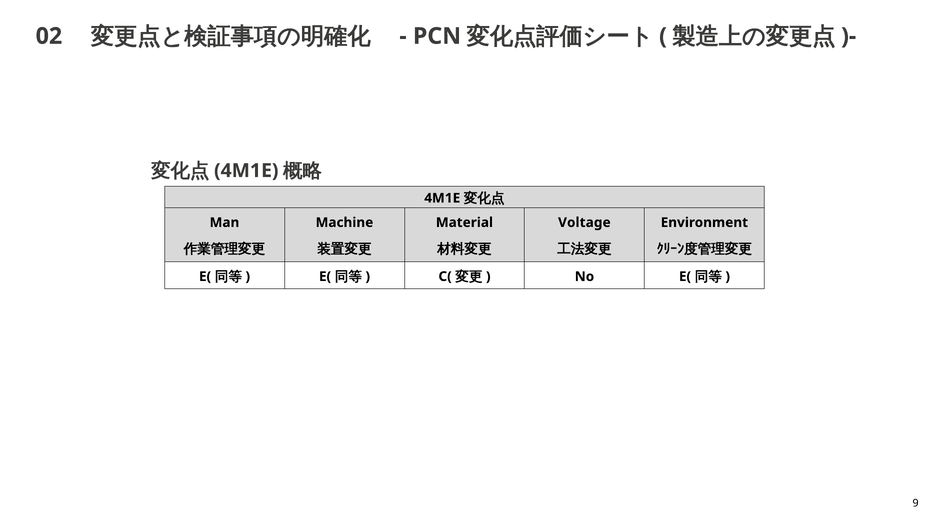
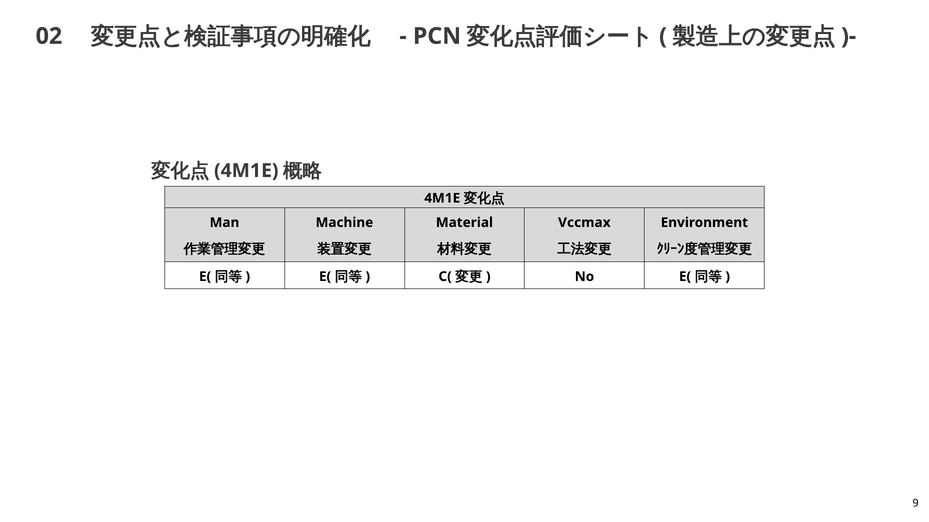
Voltage: Voltage -> Vccmax (584, 223)
